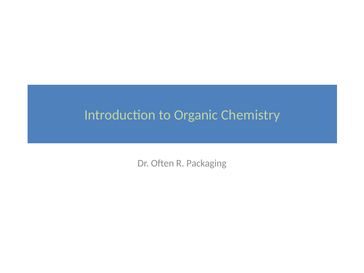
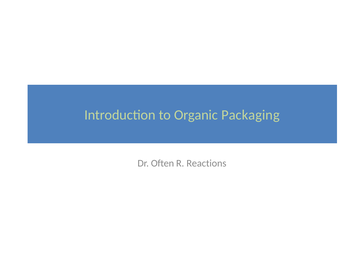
Chemistry: Chemistry -> Packaging (251, 115)
Packaging: Packaging -> Reactions (206, 163)
